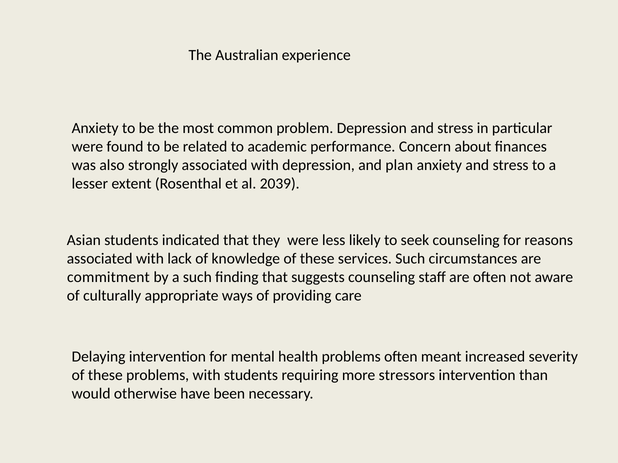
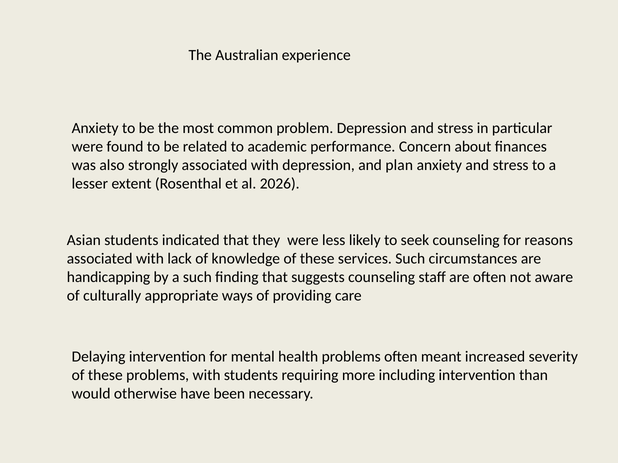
2039: 2039 -> 2026 (280, 184)
commitment: commitment -> handicapping (109, 277)
stressors: stressors -> including (407, 376)
